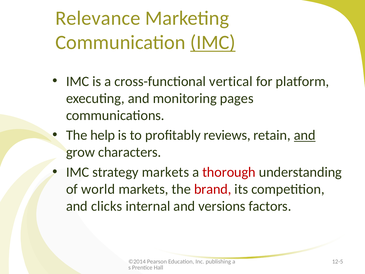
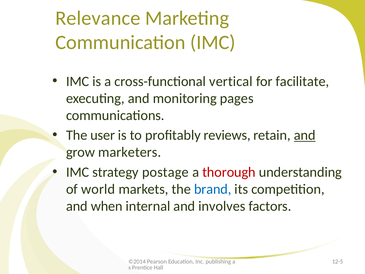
IMC underline: present -> none (213, 42)
platform: platform -> facilitate (302, 81)
help: help -> user (103, 135)
characters: characters -> marketers (130, 152)
strategy markets: markets -> postage (165, 172)
brand colour: red -> blue (213, 189)
clicks: clicks -> when (107, 206)
versions: versions -> involves (222, 206)
